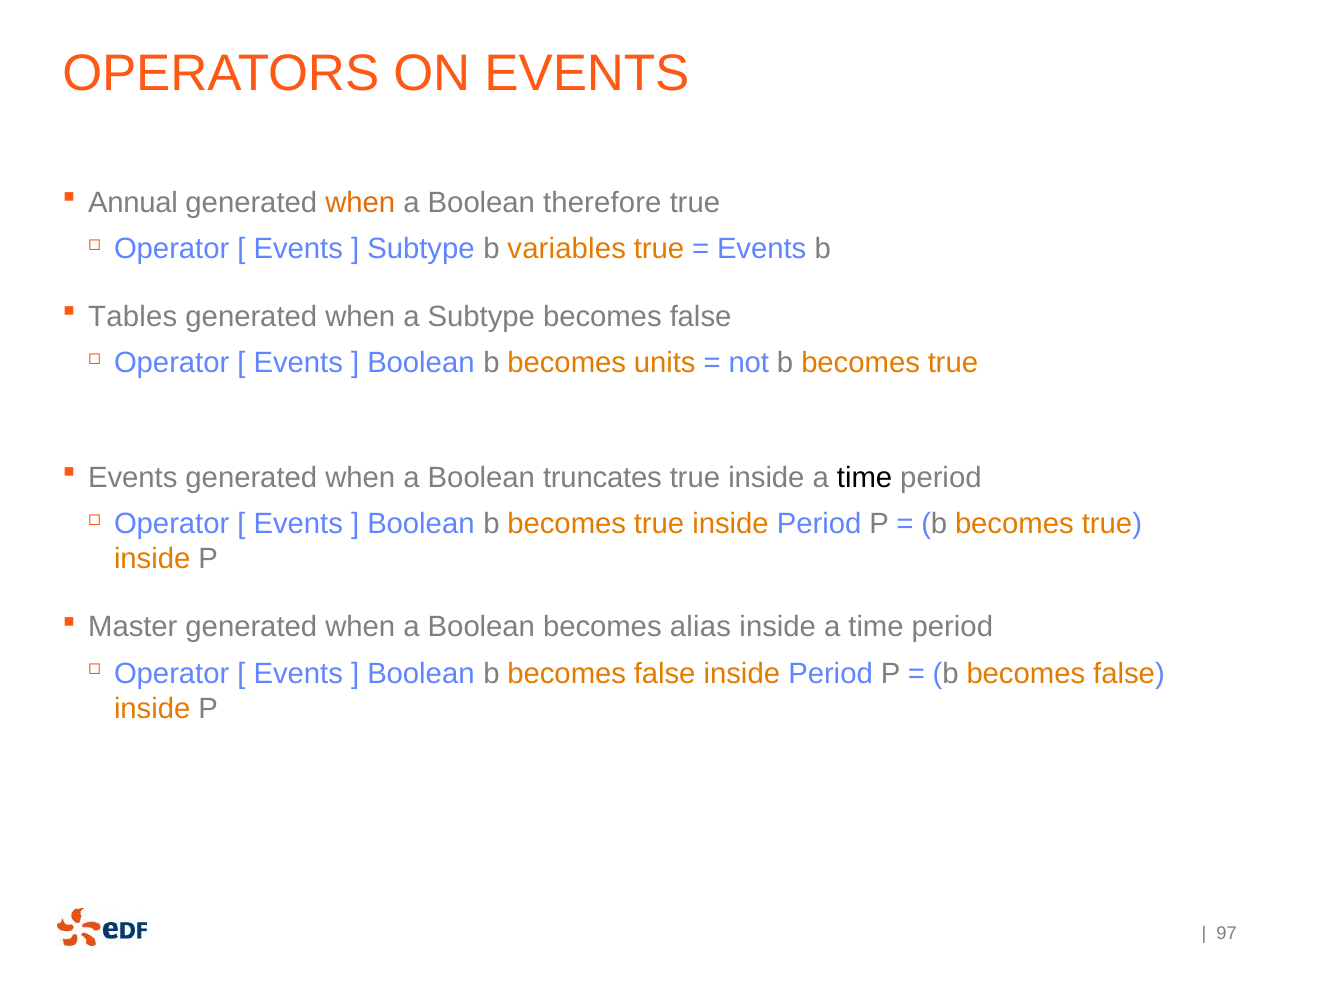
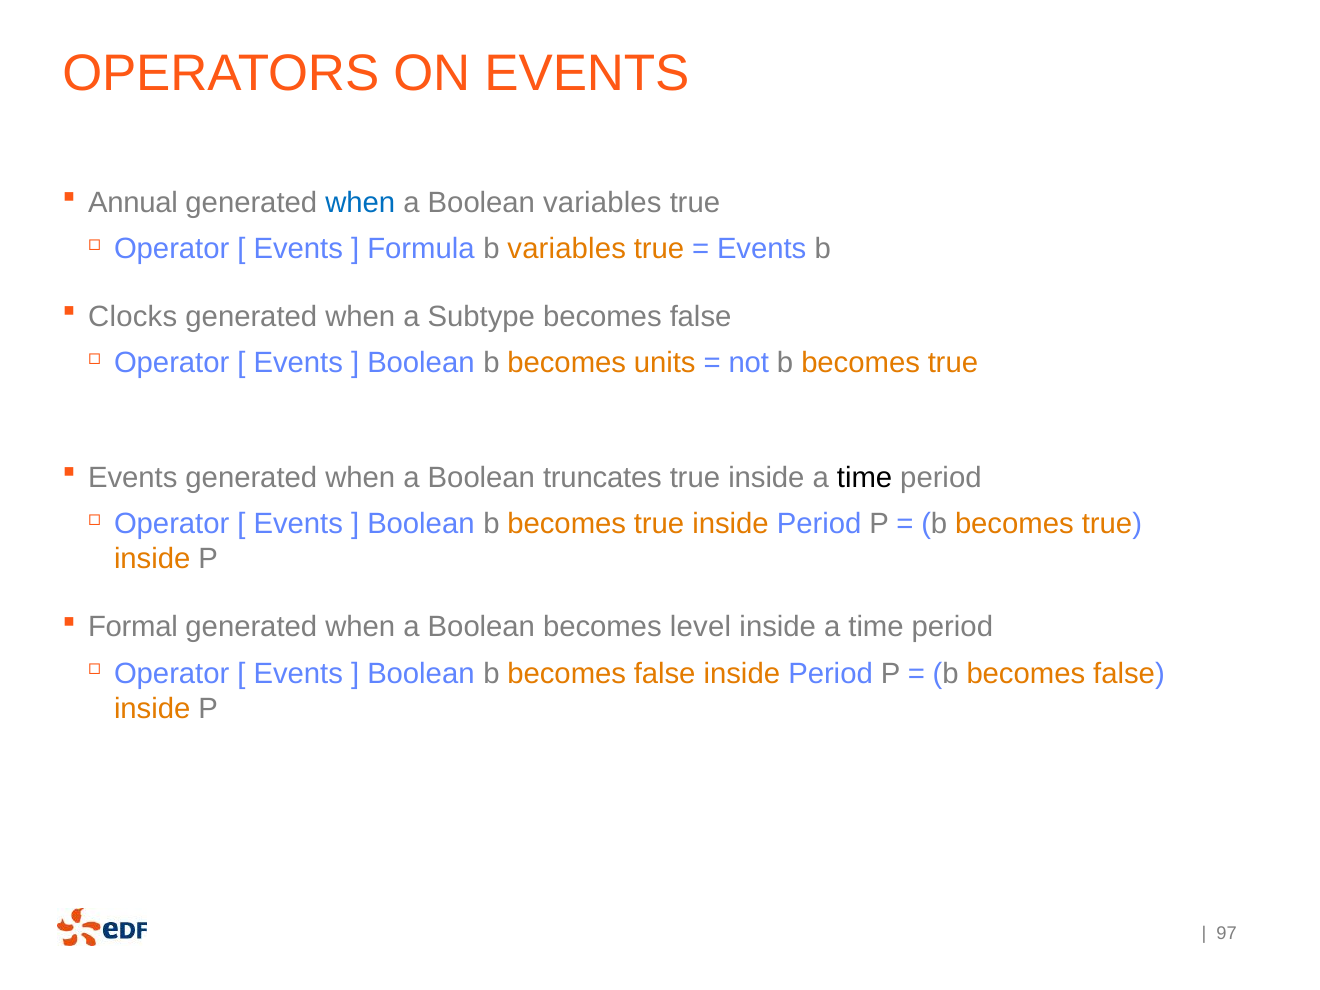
when colour: orange -> blue (360, 203)
Boolean therefore: therefore -> variables (602, 203)
Subtype: Subtype -> Formula (421, 249)
Tables: Tables -> Clocks (133, 317)
Master: Master -> Formal (133, 627)
alias: alias -> level (700, 627)
